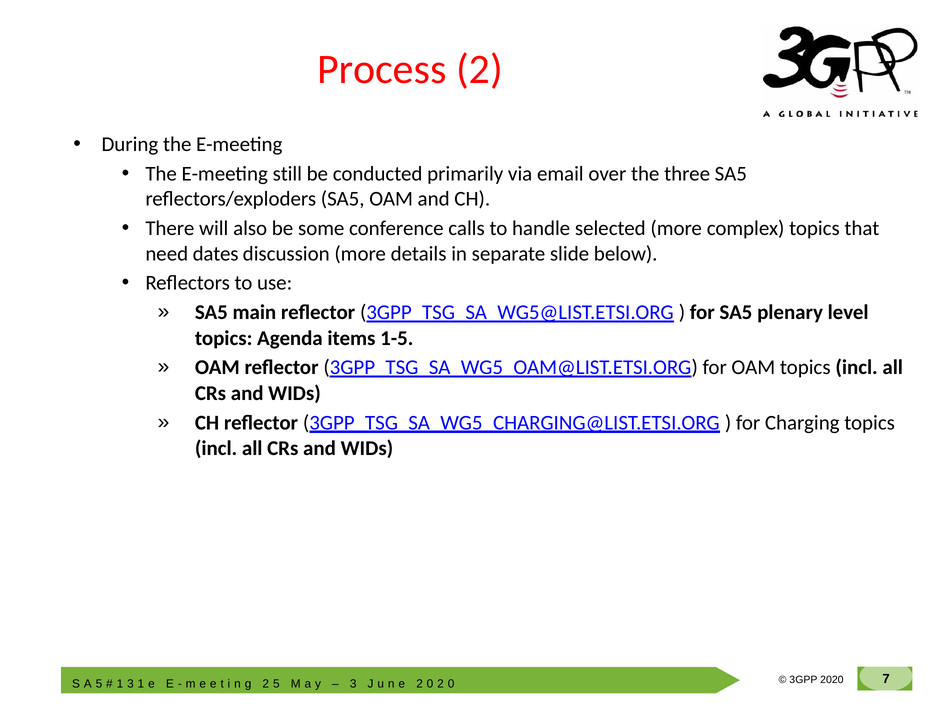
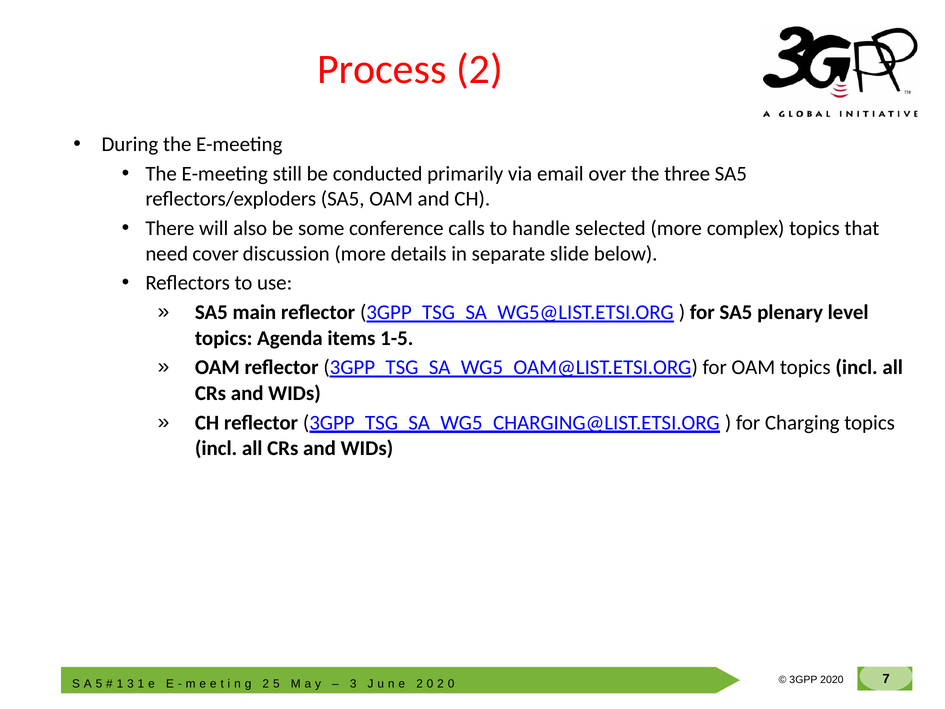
dates: dates -> cover (216, 254)
